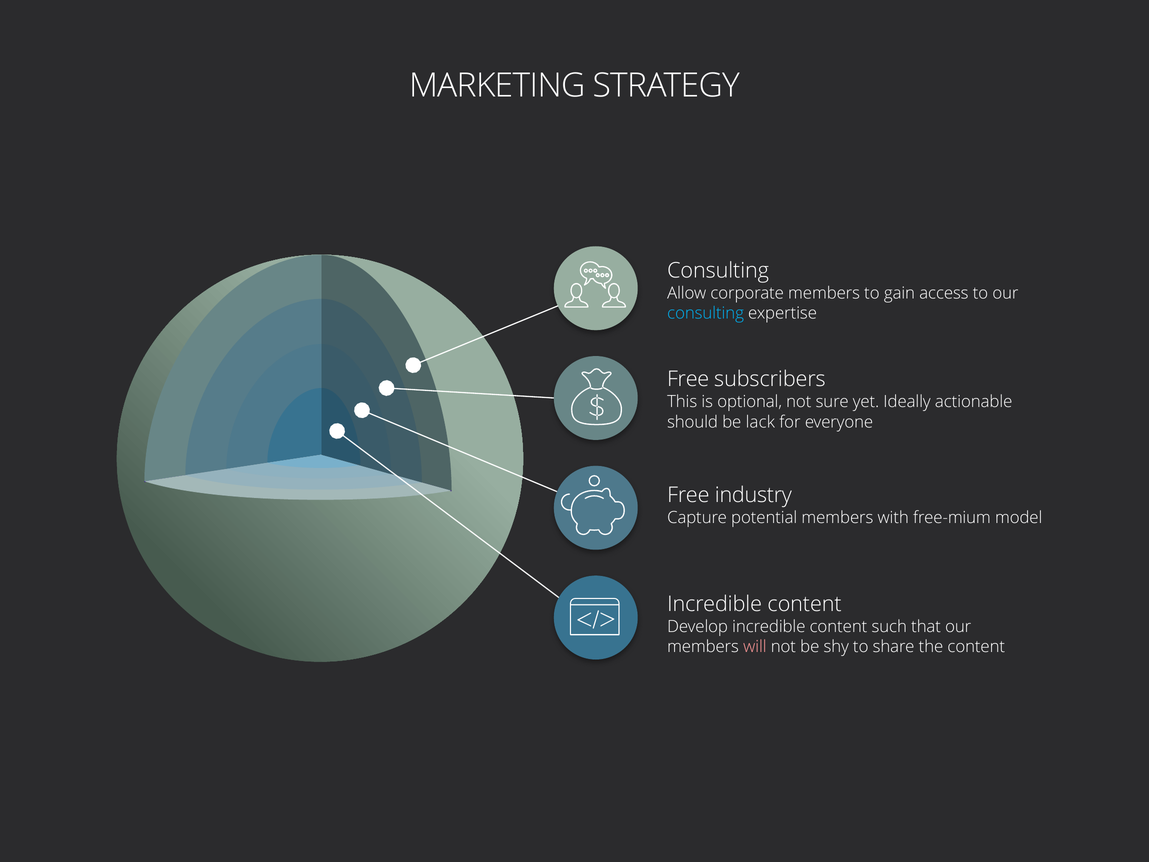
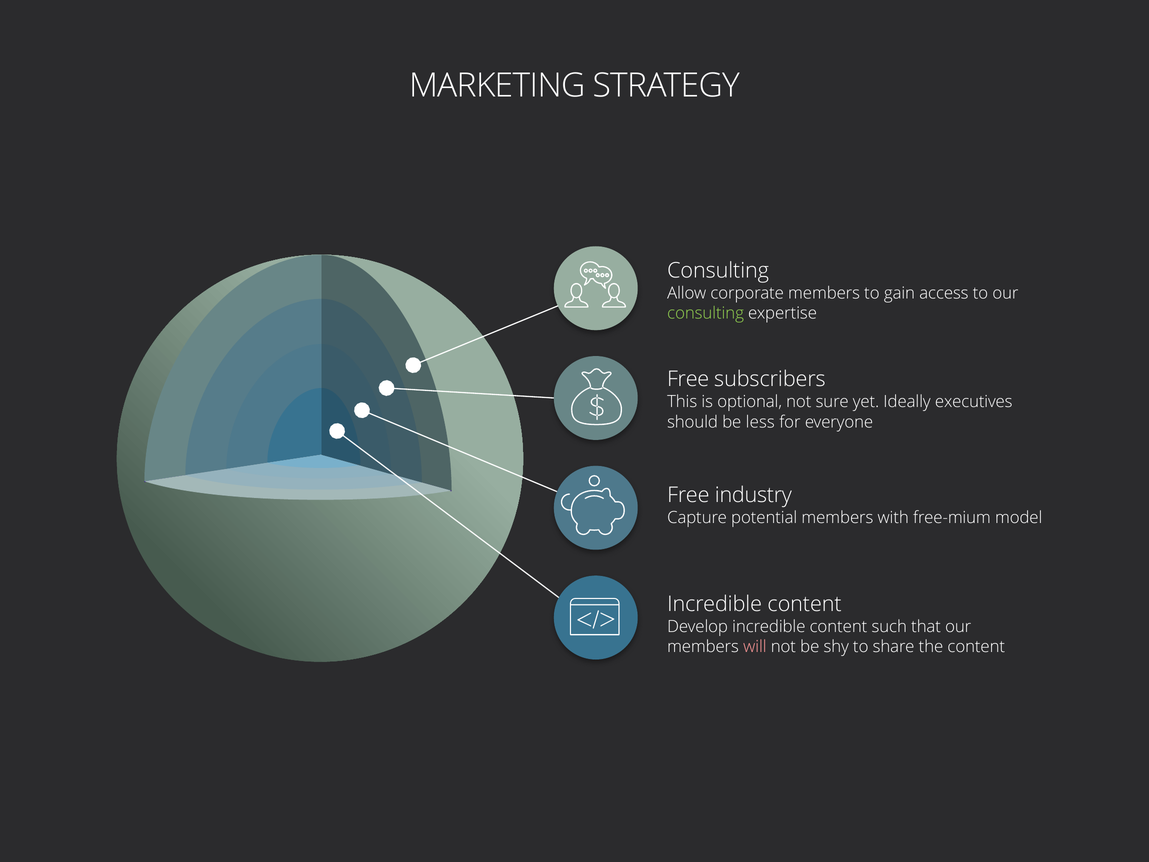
consulting colour: light blue -> light green (706, 313)
actionable: actionable -> executives (974, 402)
lack: lack -> less (760, 422)
